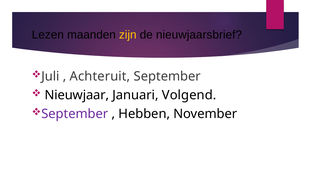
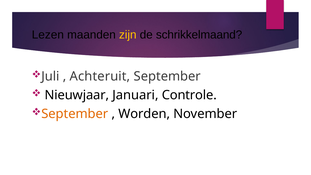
nieuwjaarsbrief: nieuwjaarsbrief -> schrikkelmaand (199, 35)
Volgend: Volgend -> Controle (189, 95)
September colour: purple -> orange (75, 114)
Hebben: Hebben -> Worden (144, 114)
